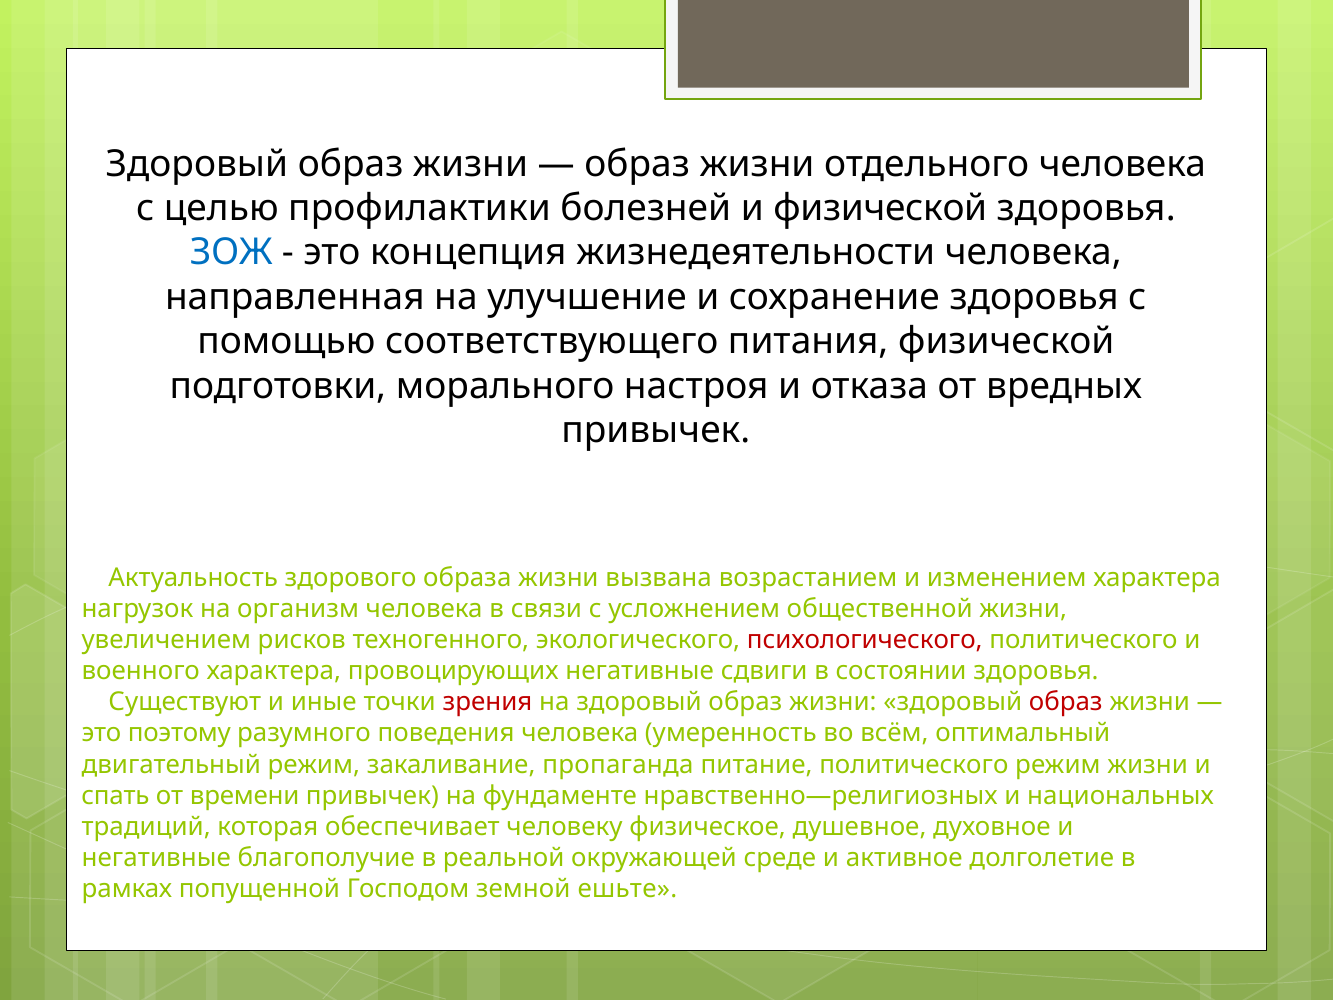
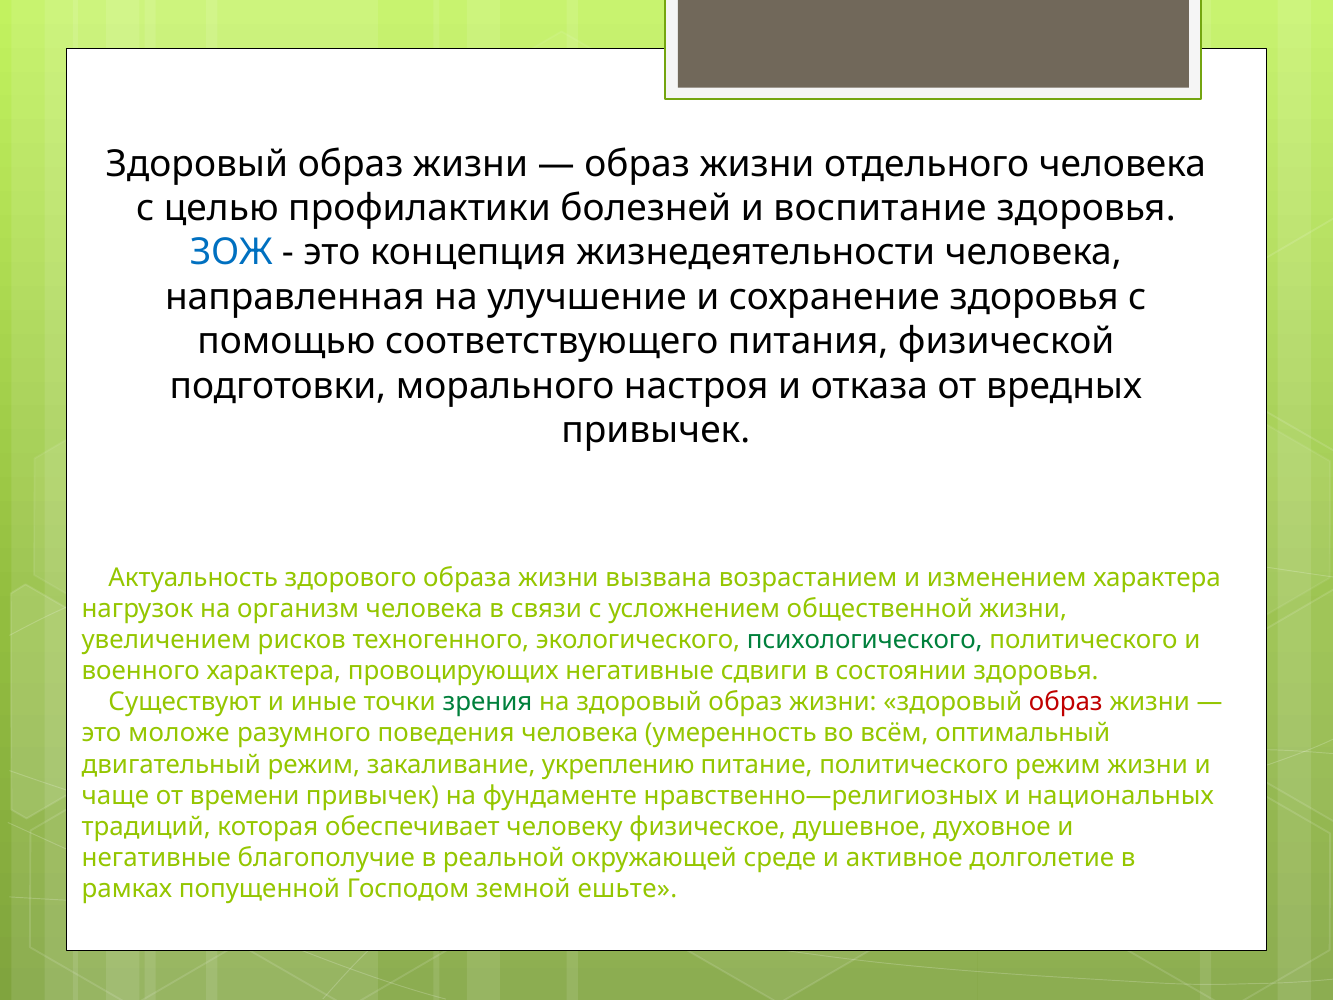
и физической: физической -> воспитание (880, 208)
психологического colour: red -> green (865, 640)
зрения colour: red -> green (487, 702)
поэтому: поэтому -> моложе (179, 733)
пропаганда: пропаганда -> укреплению (618, 764)
спать: спать -> чаще (115, 795)
